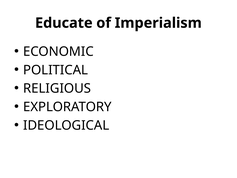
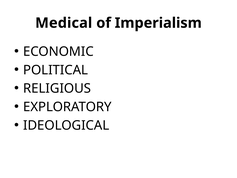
Educate: Educate -> Medical (64, 23)
